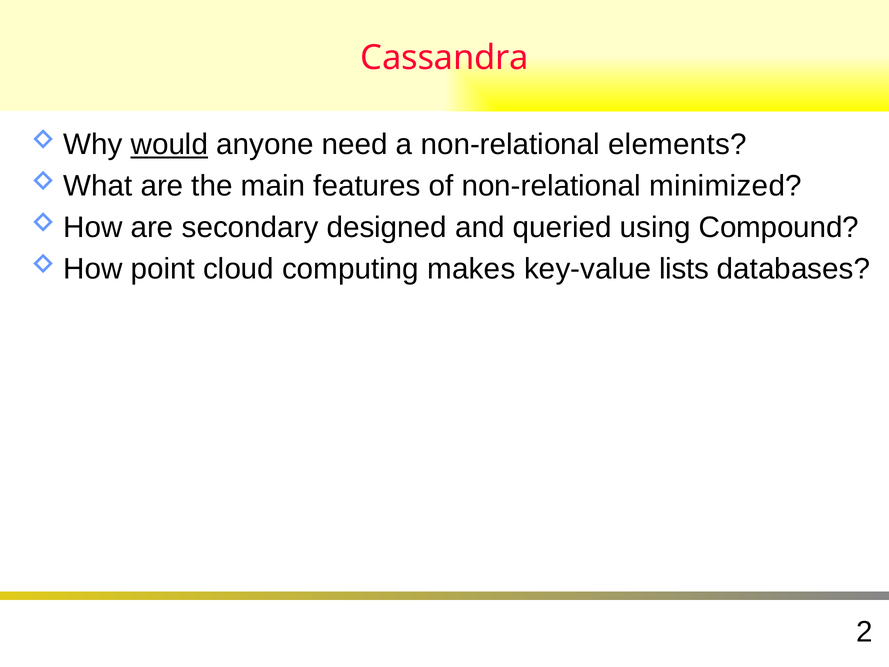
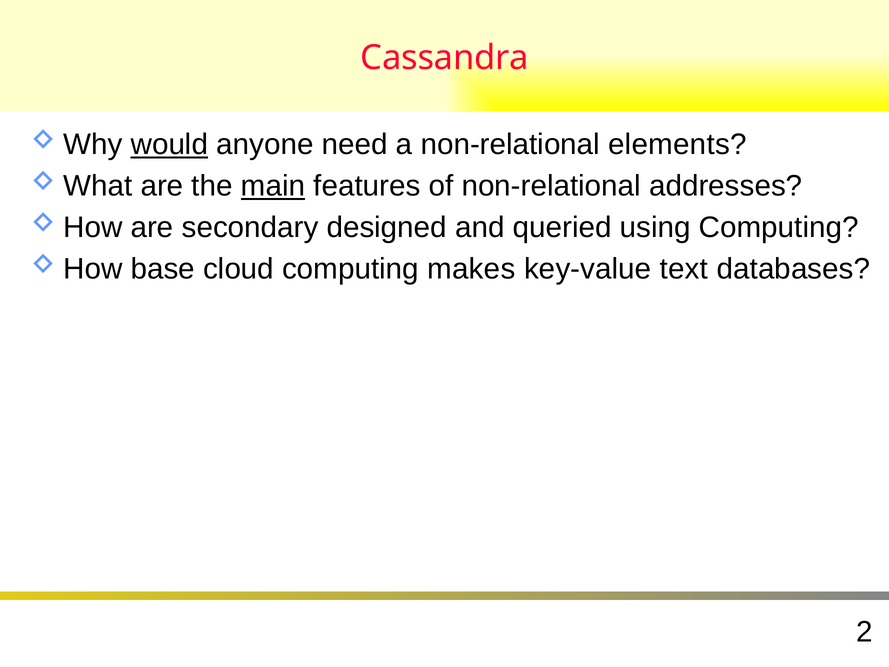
main underline: none -> present (273, 186)
minimized: minimized -> addresses (726, 186)
using Compound: Compound -> Computing (779, 228)
point: point -> base (163, 269)
lists: lists -> text (684, 269)
